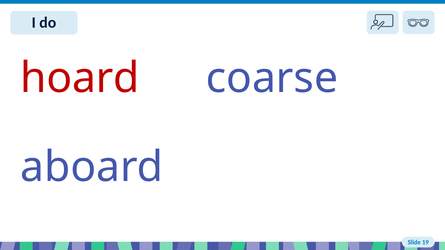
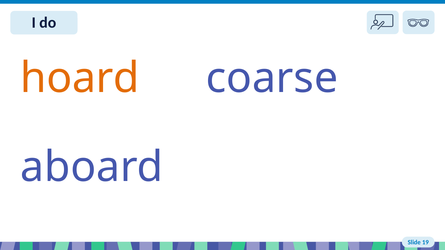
hoard colour: red -> orange (80, 78)
